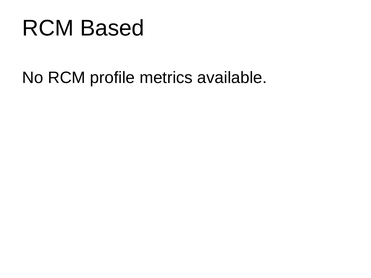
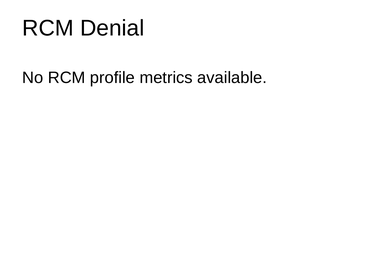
Based: Based -> Denial (112, 28)
